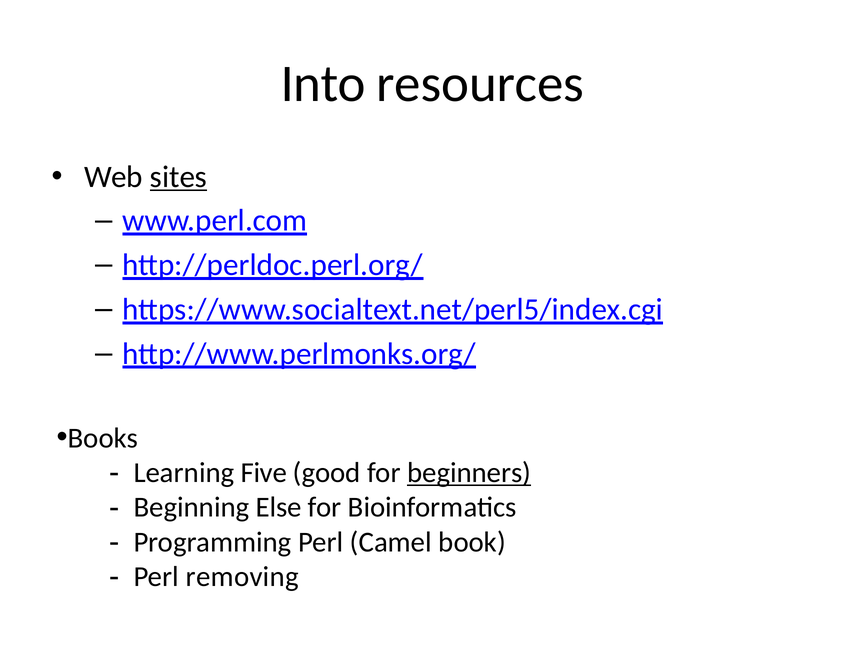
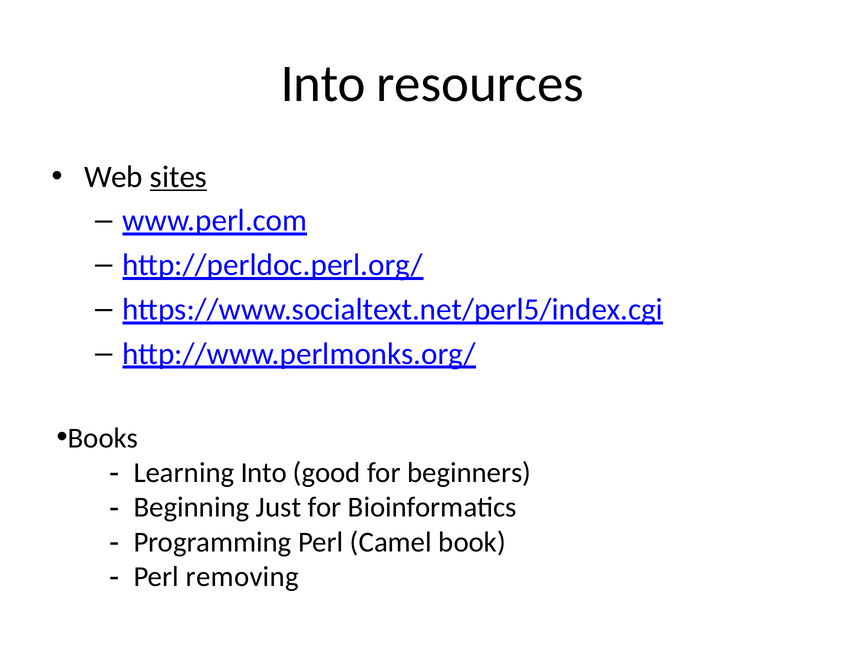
Learning Five: Five -> Into (264, 472)
beginners underline: present -> none (469, 472)
Else: Else -> Just (279, 507)
